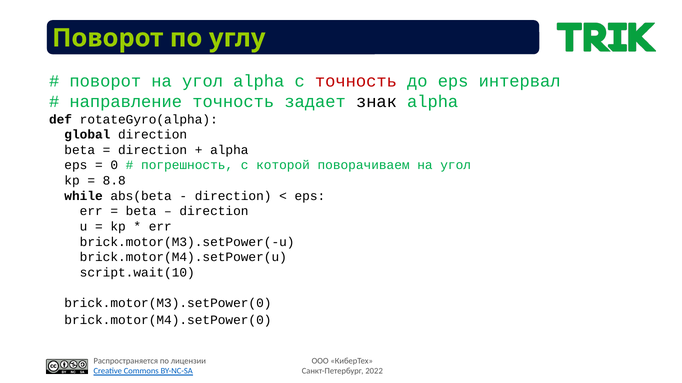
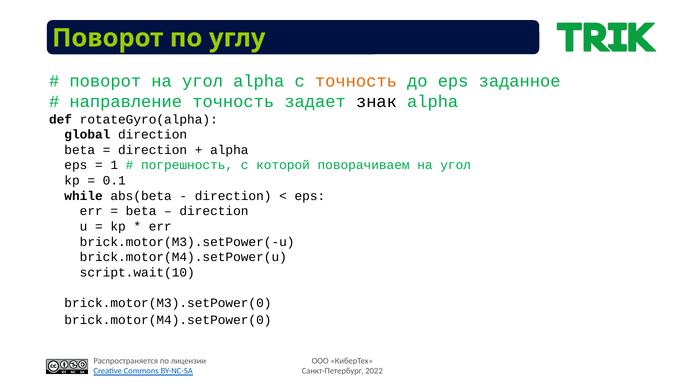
точность colour: red -> orange (356, 81)
интервал: интервал -> заданное (520, 81)
0: 0 -> 1 (114, 166)
8.8: 8.8 -> 0.1 (114, 181)
